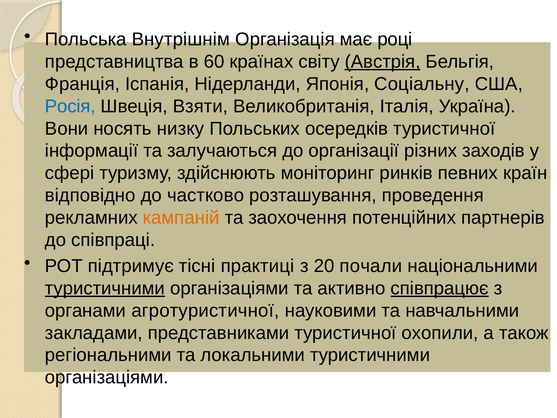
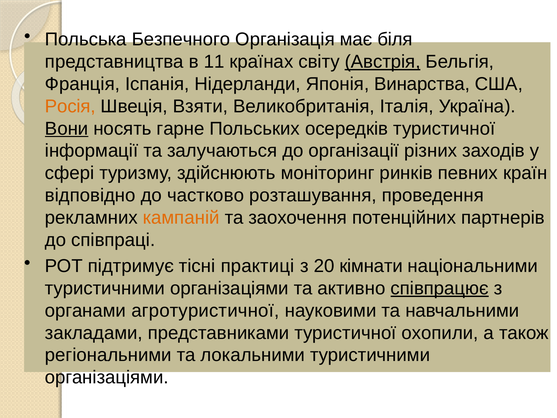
Внутрішнім: Внутрішнім -> Безпечного (181, 39)
році: році -> біля (395, 39)
60: 60 -> 11 (214, 62)
Соціальну: Соціальну -> Винарства (422, 84)
Росія colour: blue -> orange (70, 106)
Вони underline: none -> present (67, 128)
низку: низку -> гарне (181, 128)
почали: почали -> кімнати (371, 266)
туристичними underline: present -> none (105, 288)
